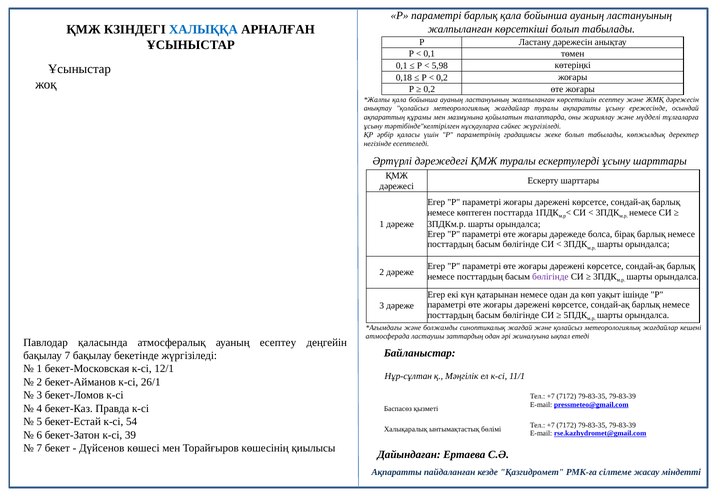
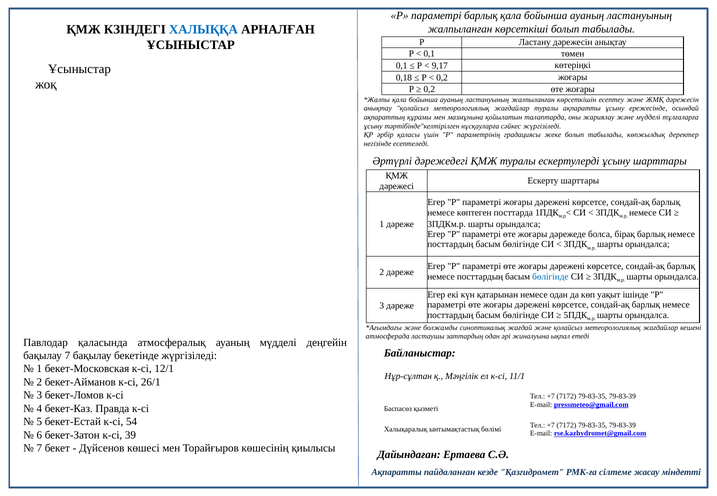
5,98: 5,98 -> 9,17 (440, 66)
бөлігінде colour: purple -> blue (550, 277)
ауаның есептеу: есептеу -> мүдделі (278, 343)
